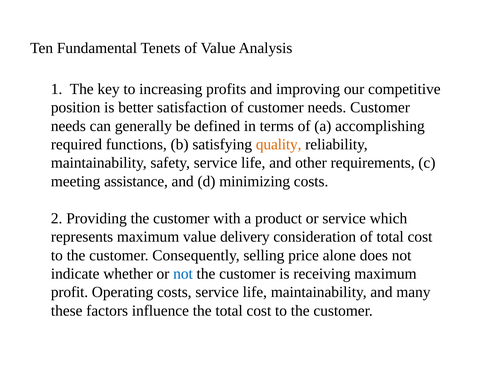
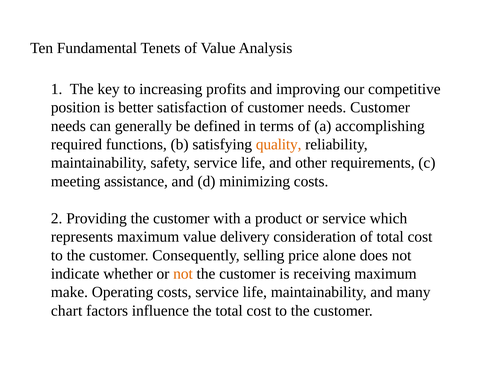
not colour: blue -> orange (183, 274)
profit: profit -> make (69, 292)
these: these -> chart (67, 311)
